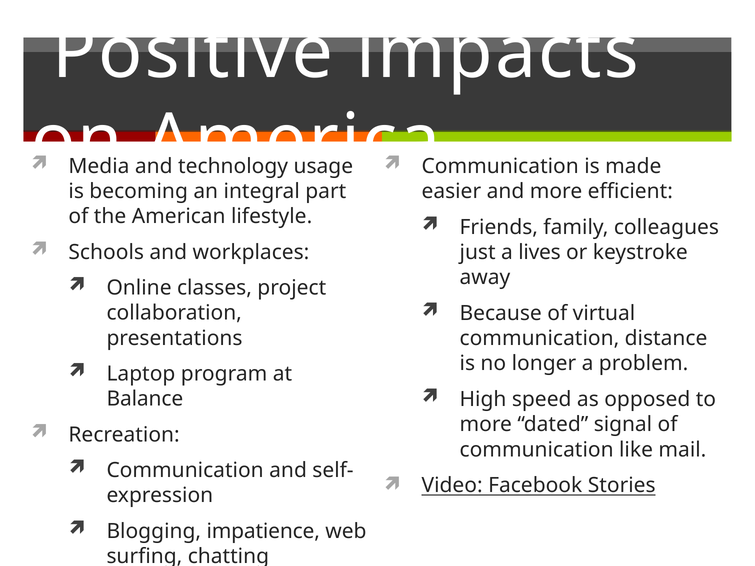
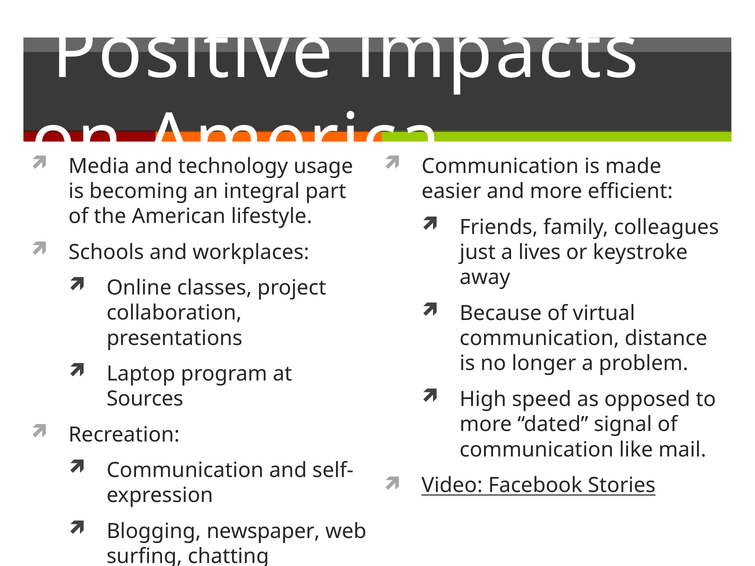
Balance: Balance -> Sources (145, 399)
impatience: impatience -> newspaper (263, 531)
